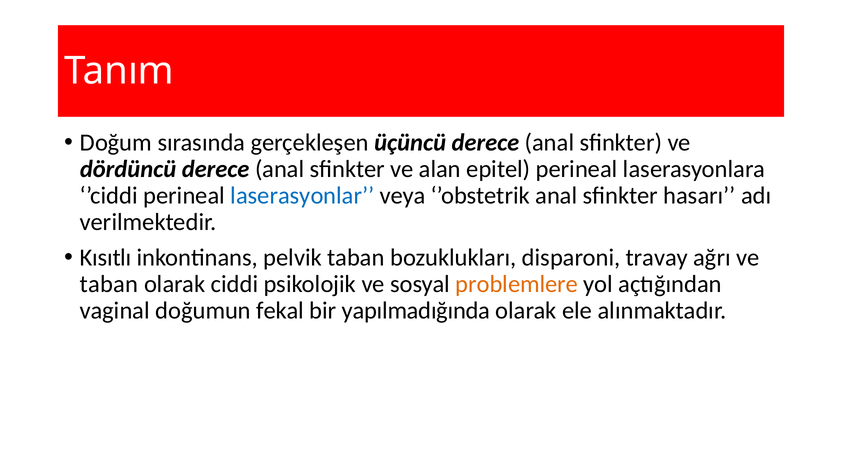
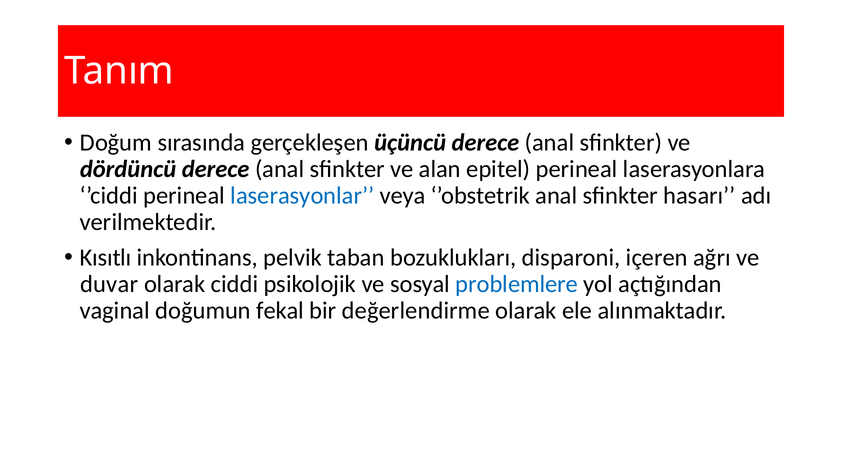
travay: travay -> içeren (657, 257)
taban: taban -> duvar (109, 284)
problemlere colour: orange -> blue (517, 284)
yapılmadığında: yapılmadığında -> değerlendirme (416, 310)
